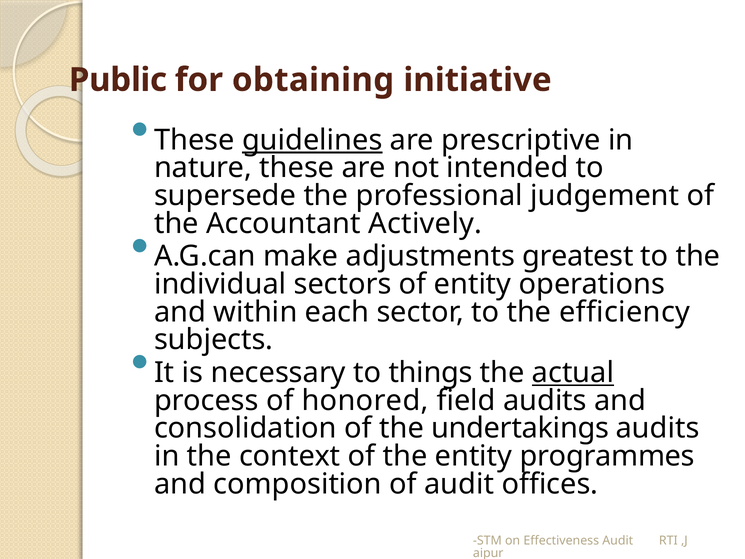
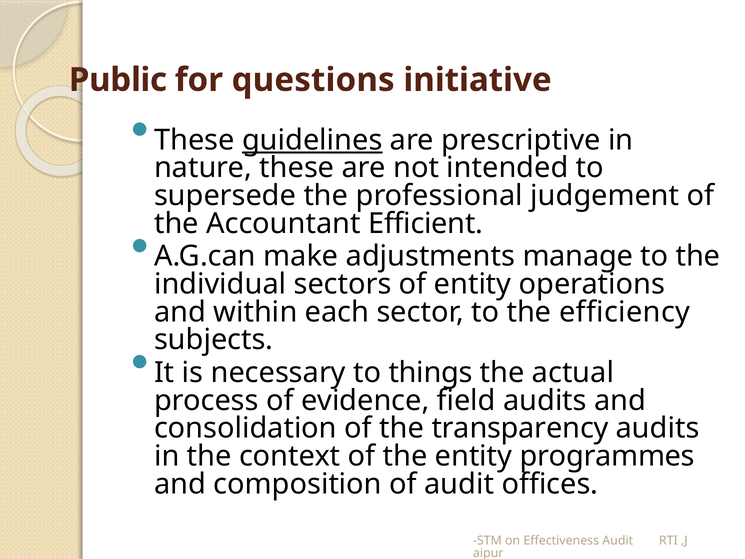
obtaining: obtaining -> questions (313, 80)
Actively: Actively -> Efficient (426, 223)
greatest: greatest -> manage (578, 256)
actual underline: present -> none (573, 372)
honored: honored -> evidence (365, 400)
undertakings: undertakings -> transparency (520, 428)
